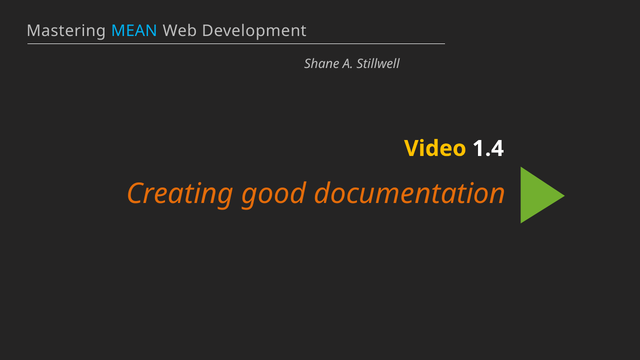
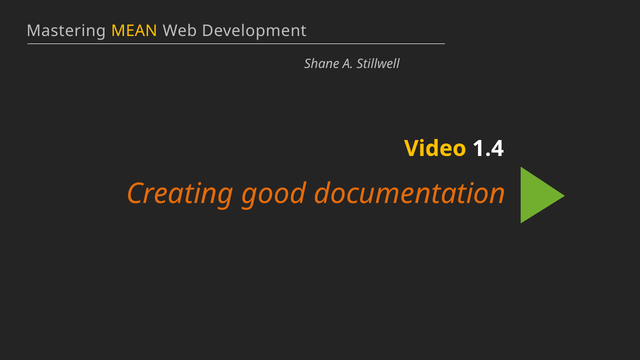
MEAN colour: light blue -> yellow (134, 31)
